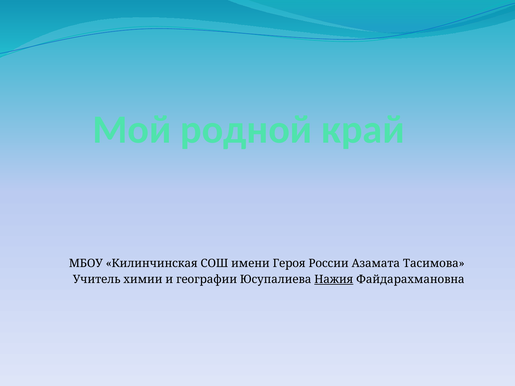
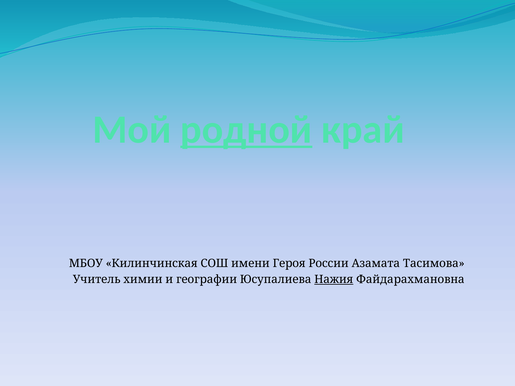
родной underline: none -> present (246, 130)
